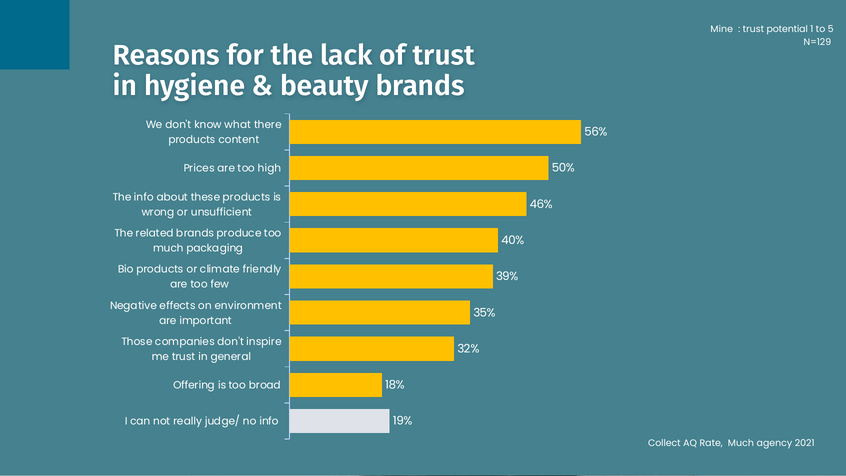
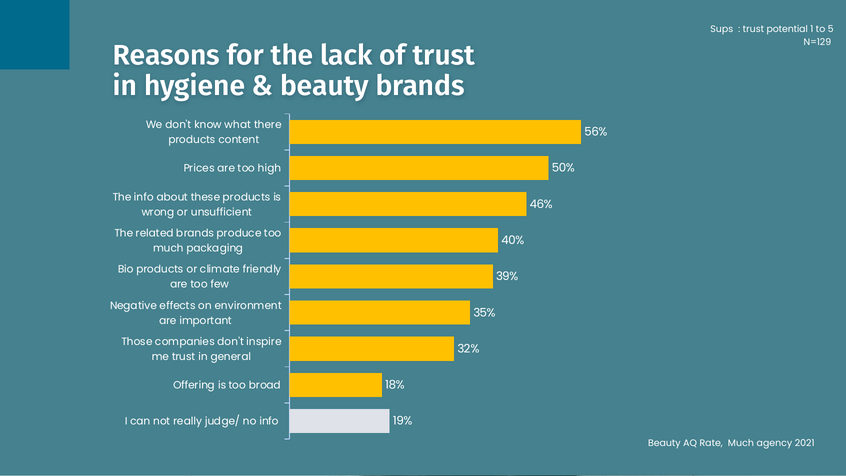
Mine: Mine -> Sups (722, 29)
Collect: Collect -> Beauty (664, 443)
